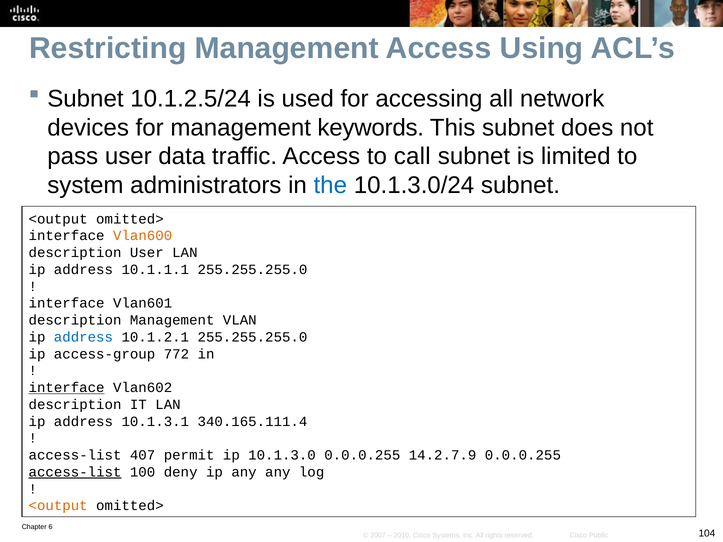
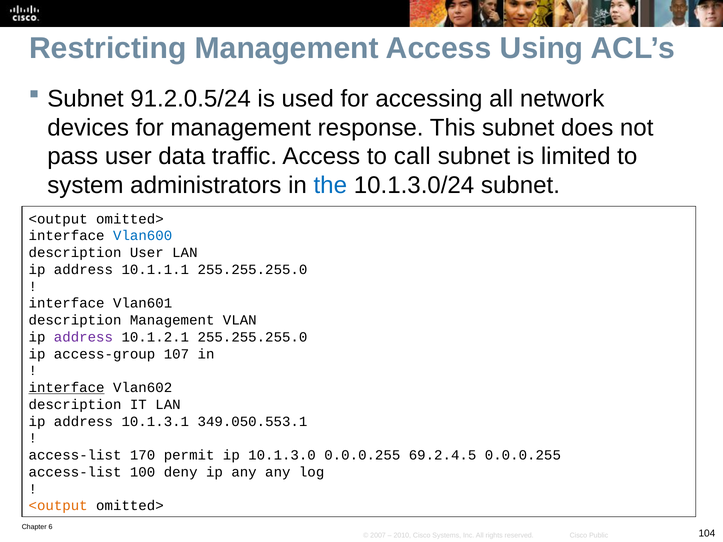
10.1.2.5/24: 10.1.2.5/24 -> 91.2.0.5/24 (191, 99)
keywords: keywords -> response (371, 128)
Vlan600 colour: orange -> blue (143, 236)
address colour: blue -> purple (83, 337)
772: 772 -> 107 (176, 354)
340.165.111.4: 340.165.111.4 -> 349.050.553.1 (252, 422)
407: 407 -> 170 (143, 455)
14.2.7.9: 14.2.7.9 -> 69.2.4.5 (443, 455)
access-list underline: present -> none (75, 472)
